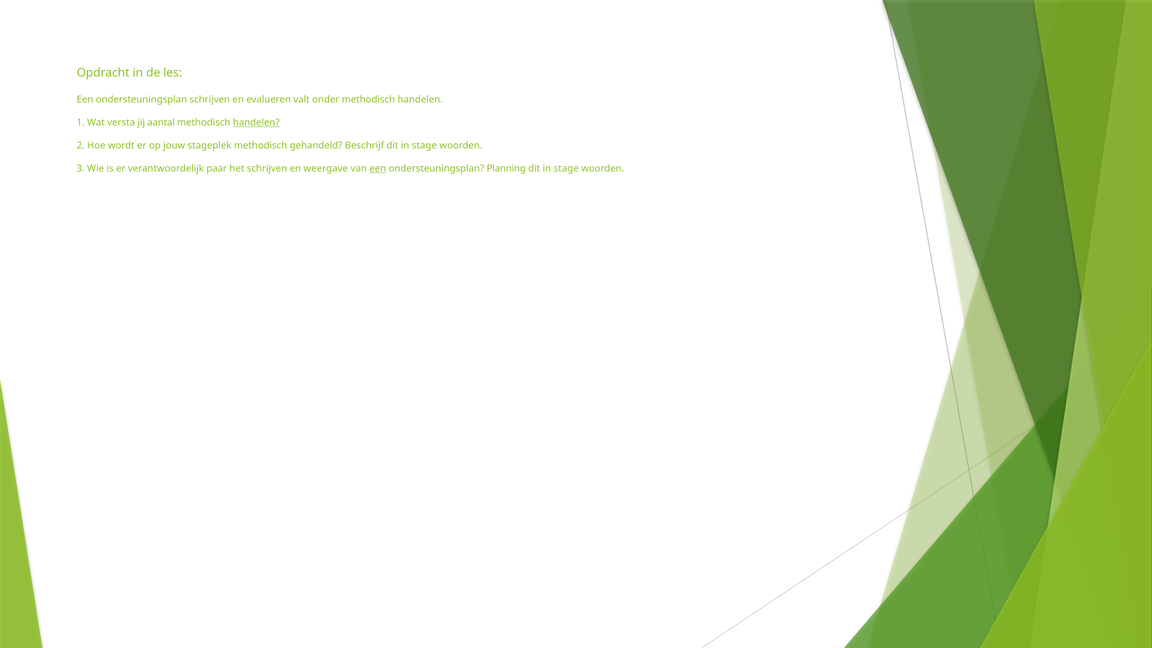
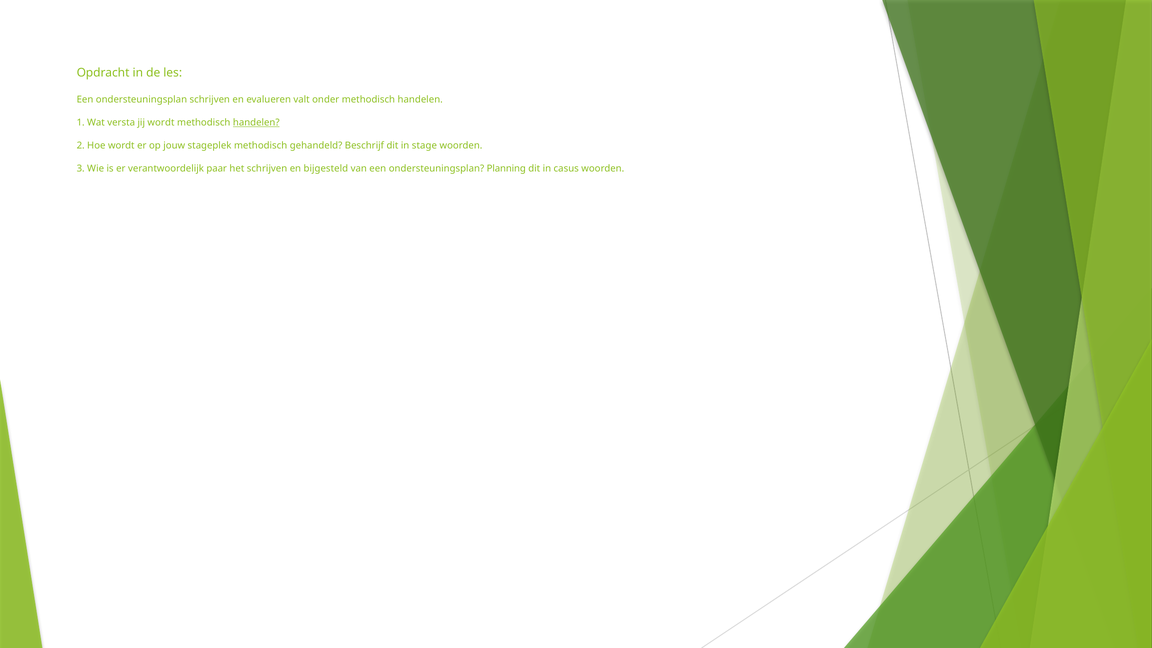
jij aantal: aantal -> wordt (161, 123)
weergave: weergave -> bijgesteld (326, 169)
een underline: present -> none (378, 169)
stage: stage -> casus (566, 169)
